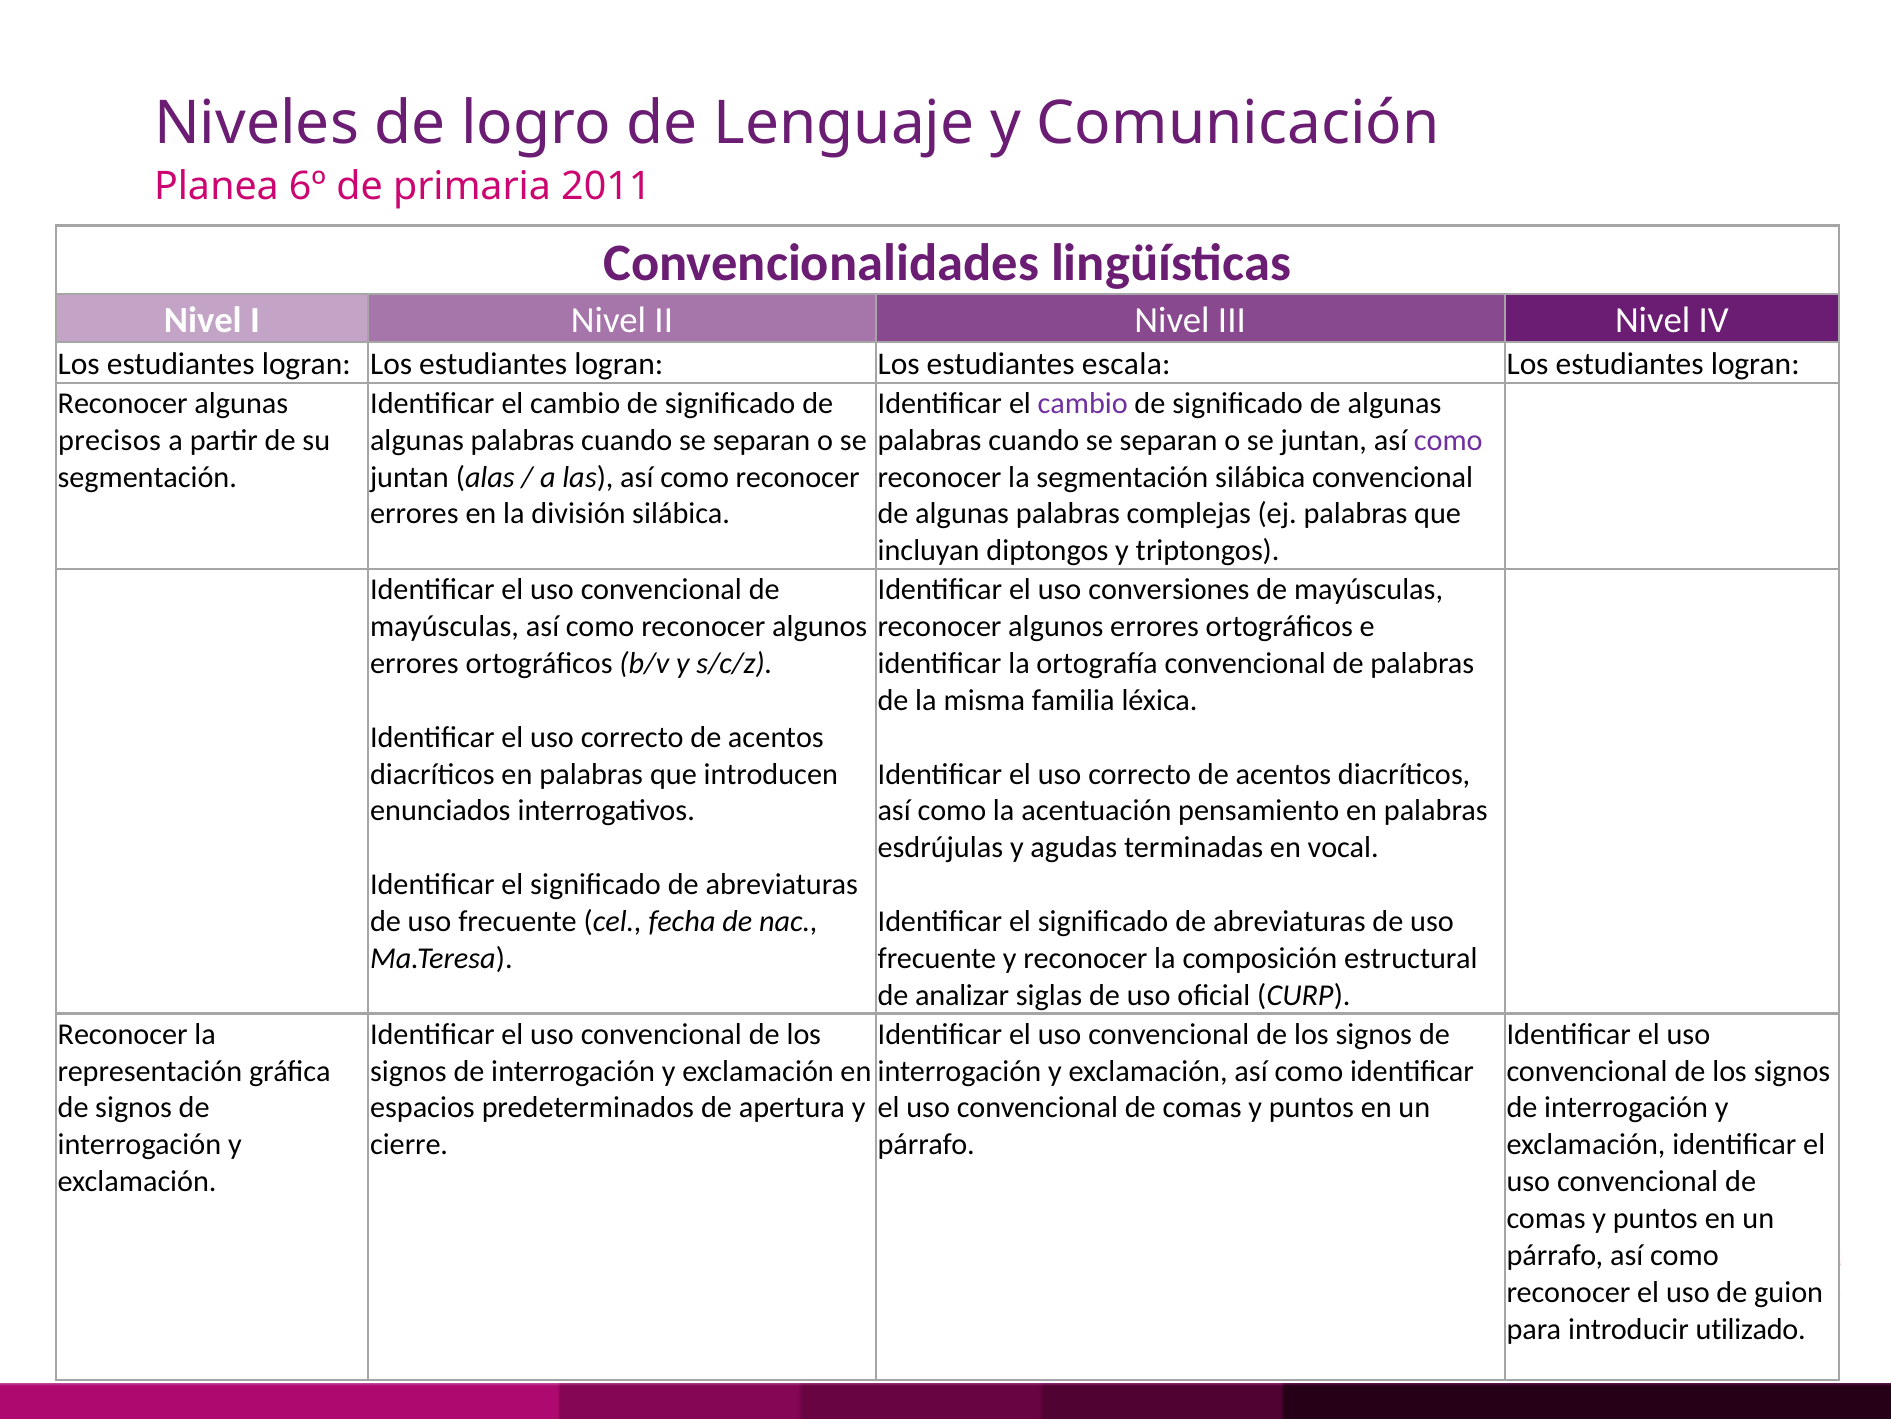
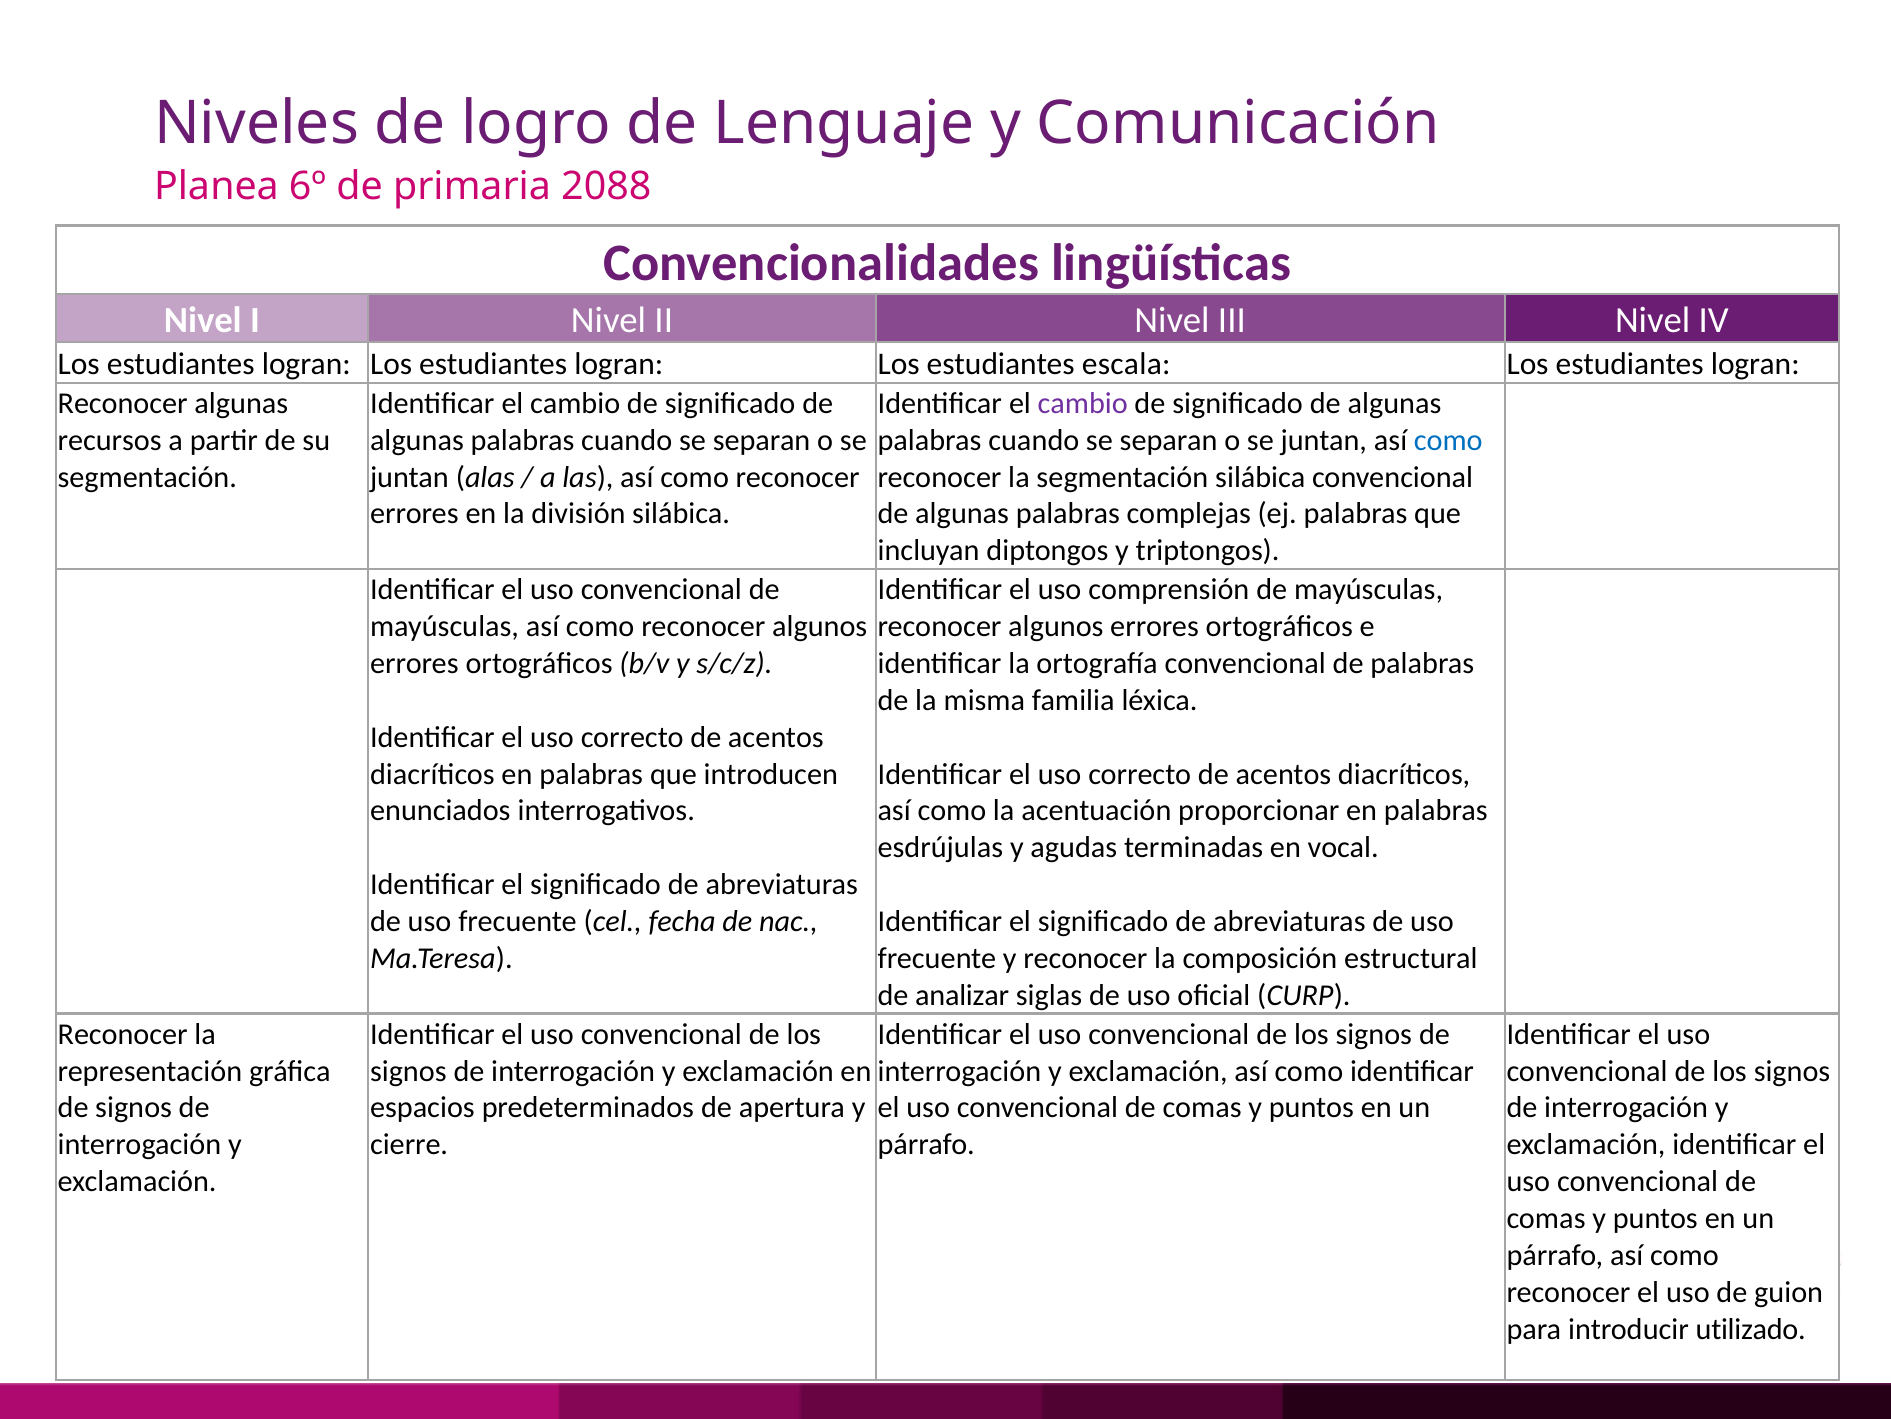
2011: 2011 -> 2088 (606, 186)
precisos: precisos -> recursos (110, 440)
como colour: purple -> blue (1448, 440)
conversiones: conversiones -> comprensión (1169, 589)
pensamiento: pensamiento -> proporcionar (1259, 811)
